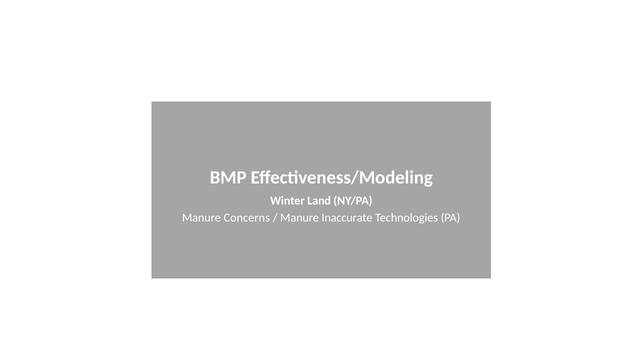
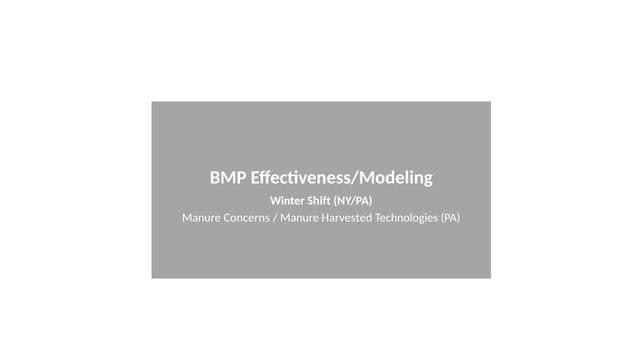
Land: Land -> Shift (319, 201)
Inaccurate: Inaccurate -> Harvested (347, 218)
